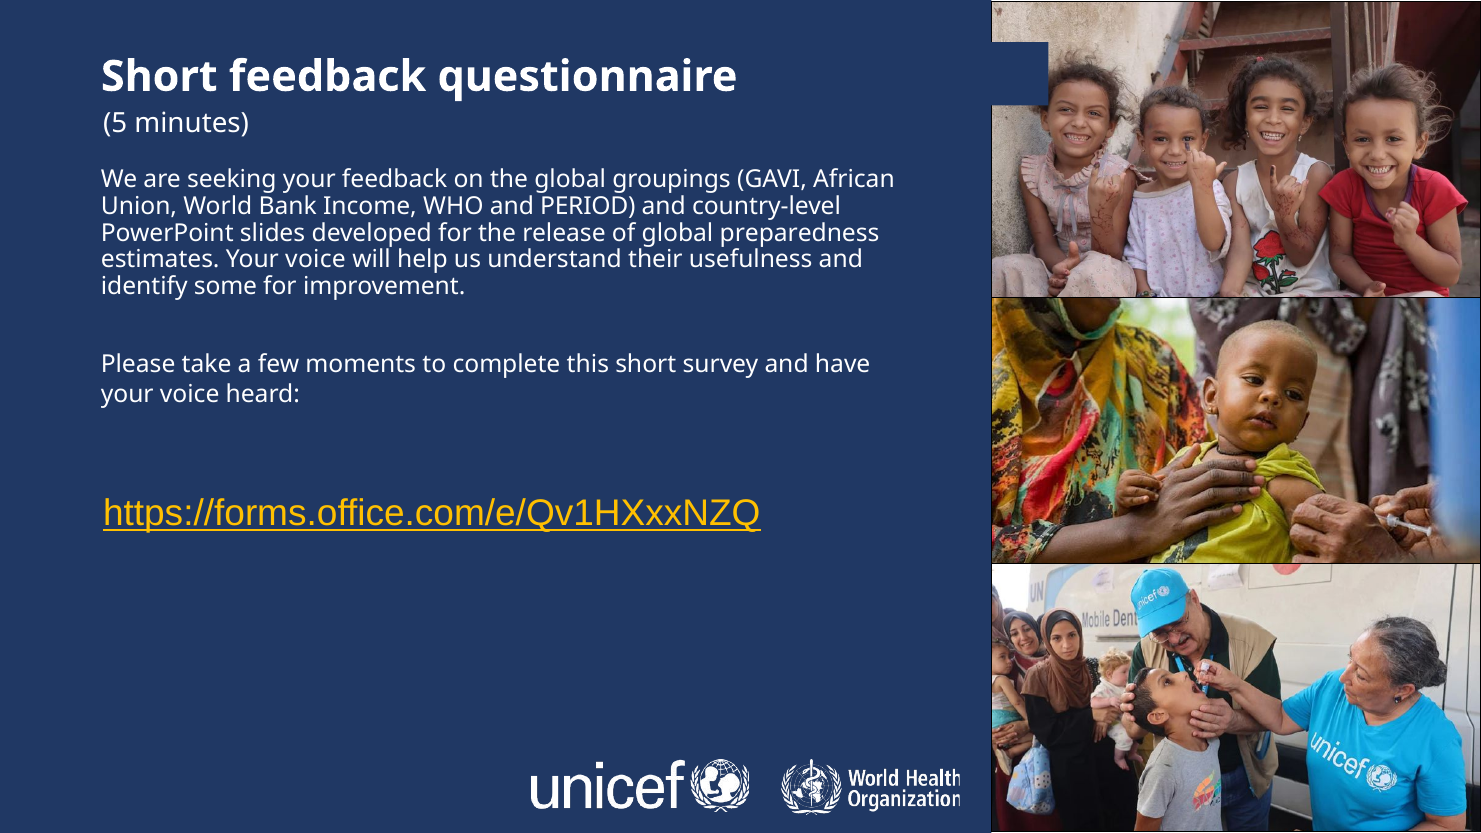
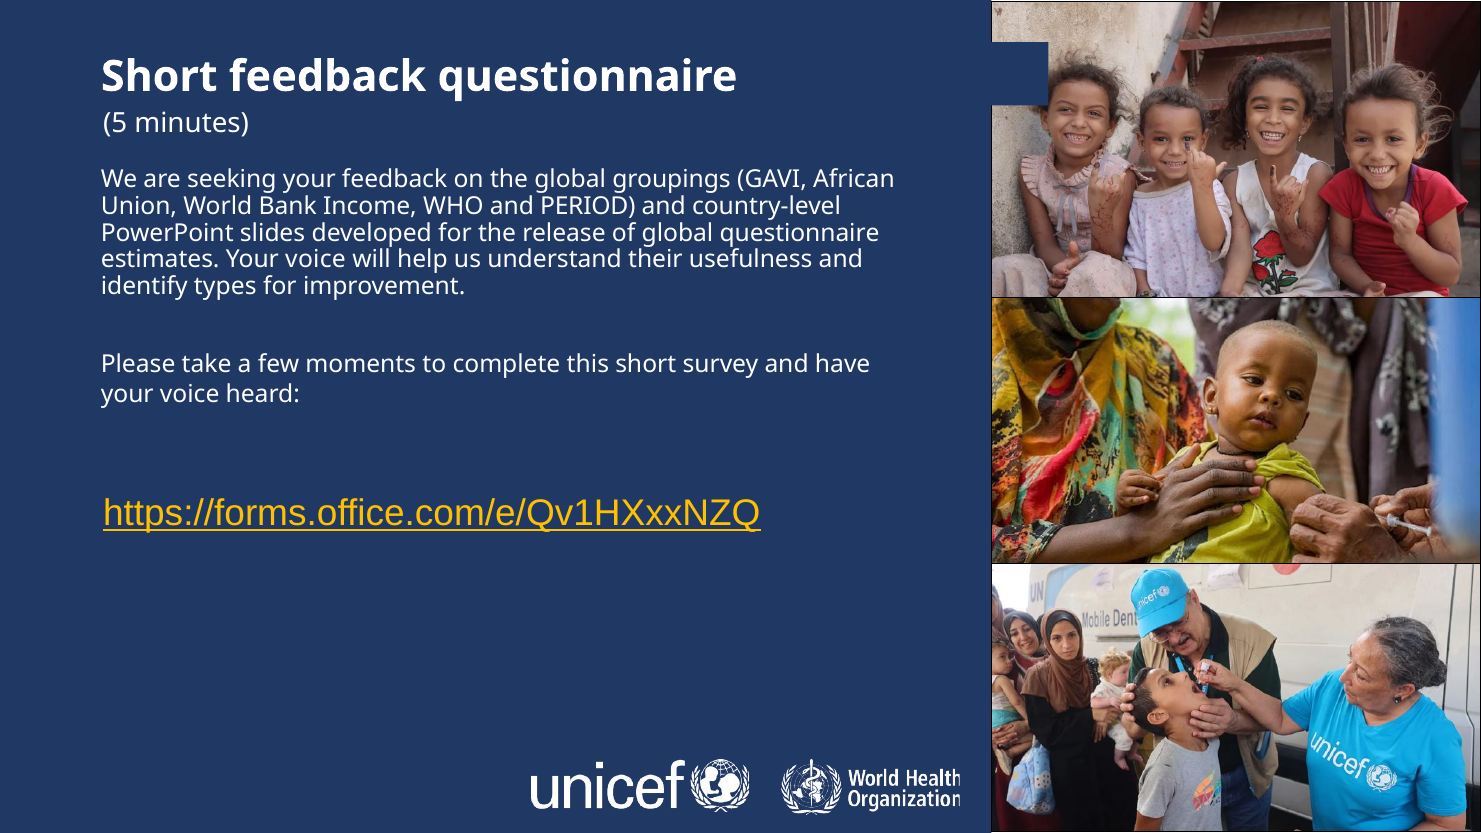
global preparedness: preparedness -> questionnaire (800, 233)
some: some -> types (225, 286)
